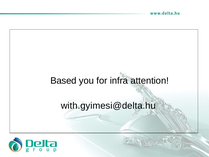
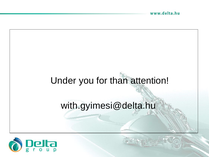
Based: Based -> Under (63, 81)
infra: infra -> than (119, 81)
